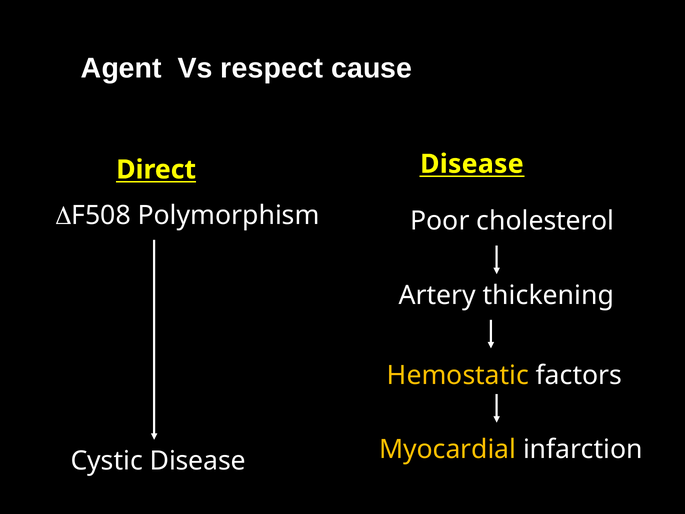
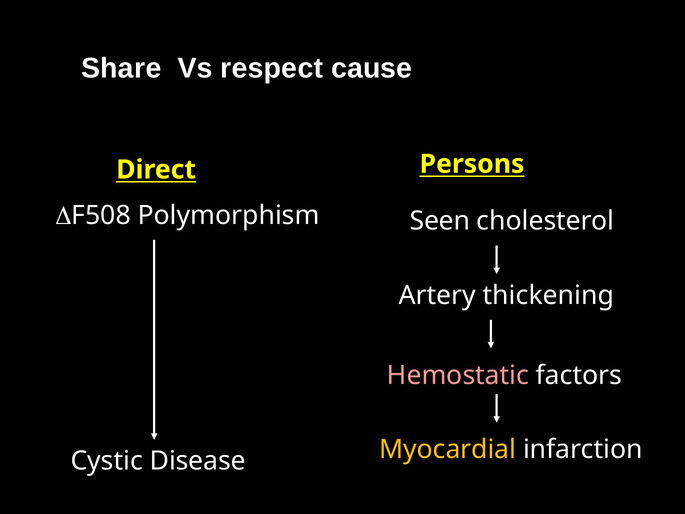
Agent: Agent -> Share (121, 68)
Disease: Disease -> Persons (472, 164)
Poor: Poor -> Seen (440, 221)
Hemostatic colour: yellow -> pink (458, 375)
